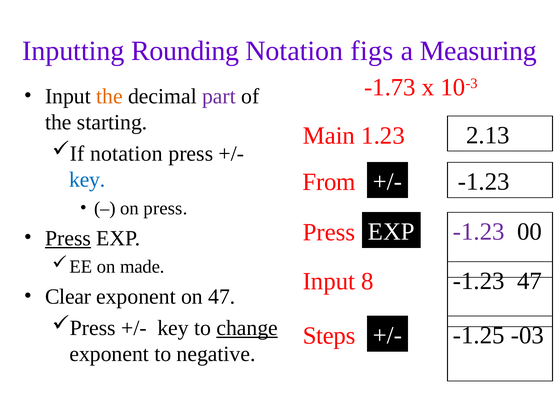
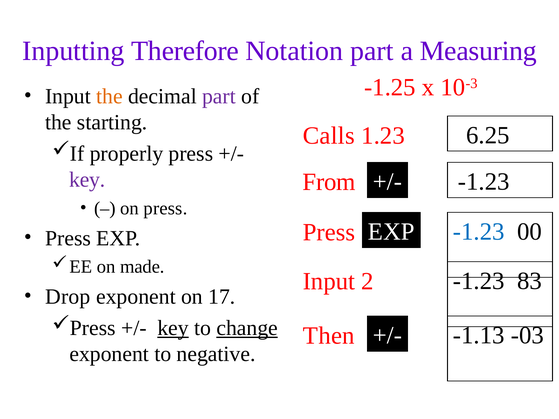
Rounding: Rounding -> Therefore (185, 51)
Notation figs: figs -> part (372, 51)
-1.73: -1.73 -> -1.25 (390, 87)
Main: Main -> Calls (329, 136)
2.13: 2.13 -> 6.25 (488, 135)
notation: notation -> properly (127, 154)
key colour: blue -> purple (87, 180)
-1.23 colour: purple -> blue (479, 232)
Press underline: present -> none (68, 238)
8: 8 -> 2 (368, 281)
-1.23 47: 47 -> 83 (530, 281)
Clear: Clear -> Drop (68, 297)
on 47: 47 -> 17 (222, 297)
key underline: none -> present (173, 328)
-1.25: -1.25 -> -1.13 (479, 336)
Steps: Steps -> Then (329, 336)
